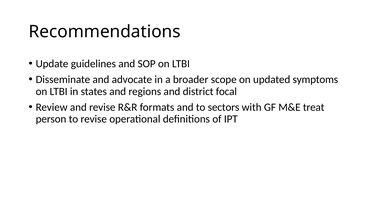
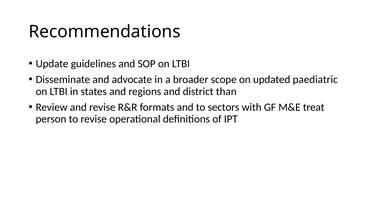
symptoms: symptoms -> paediatric (315, 79)
focal: focal -> than (226, 91)
